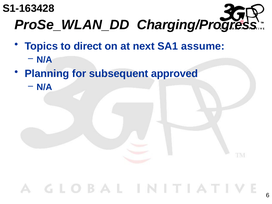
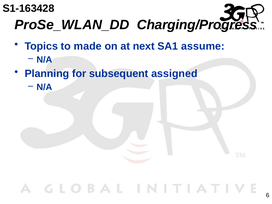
direct: direct -> made (88, 46)
approved: approved -> assigned (174, 74)
